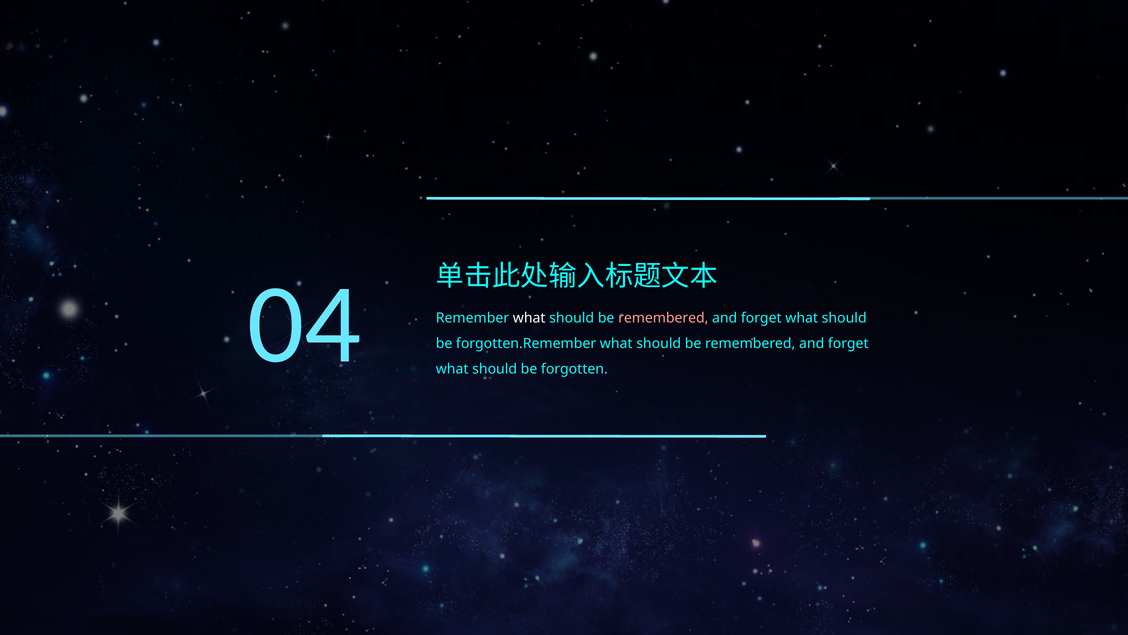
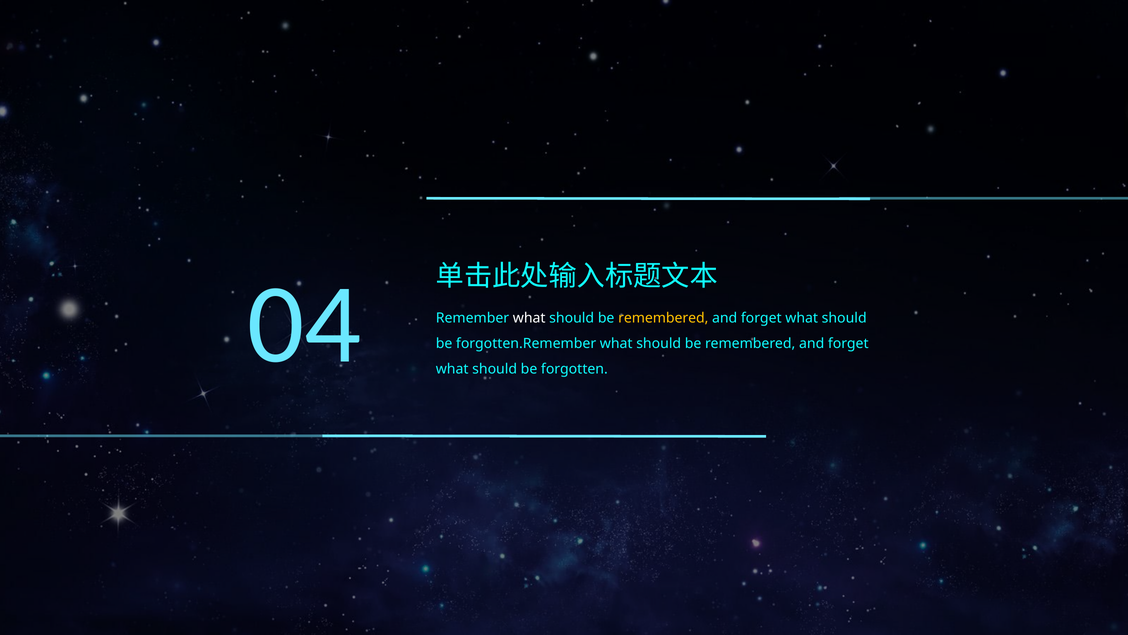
remembered colour: pink -> yellow (663, 318)
